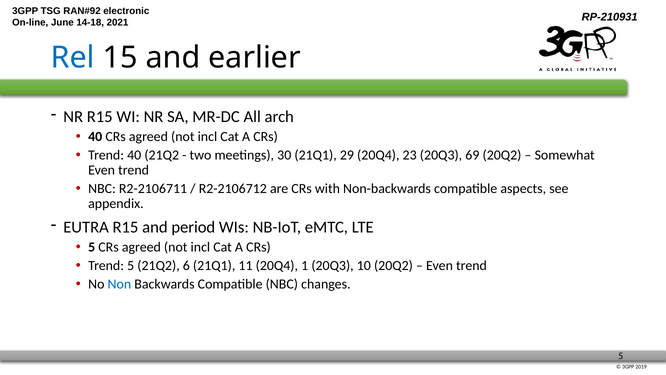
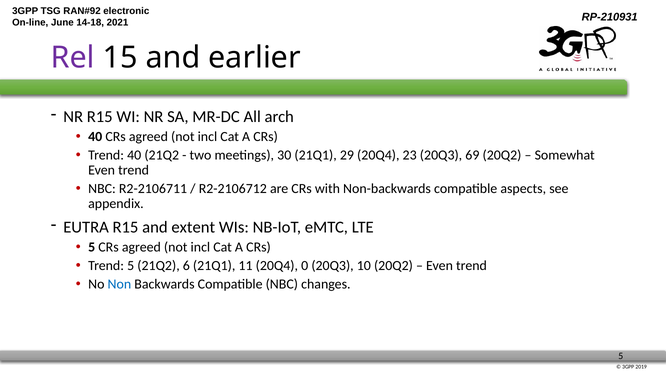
Rel colour: blue -> purple (73, 57)
period: period -> extent (193, 227)
1: 1 -> 0 (305, 265)
